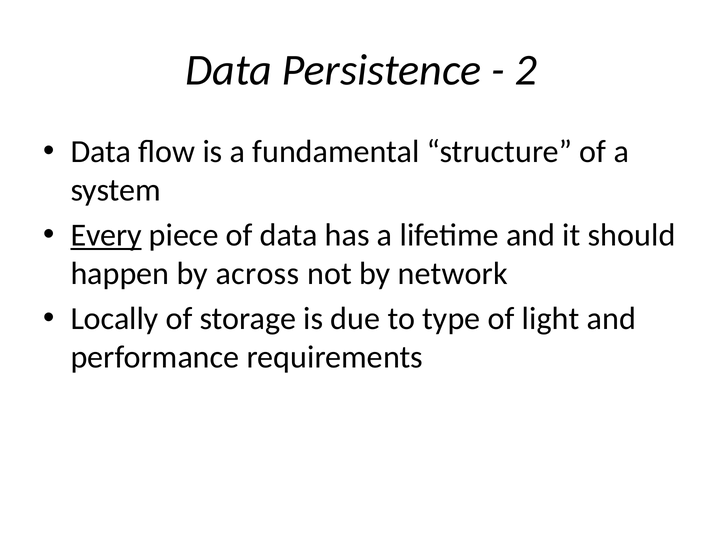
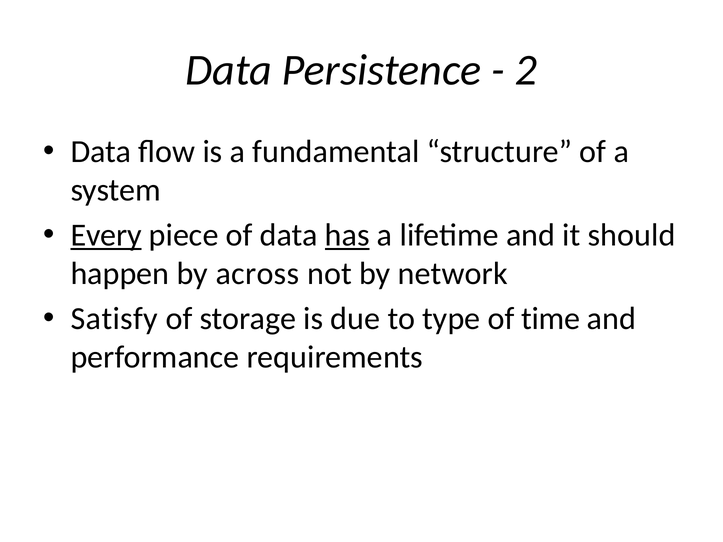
has underline: none -> present (347, 235)
Locally: Locally -> Satisfy (114, 319)
light: light -> time (551, 319)
